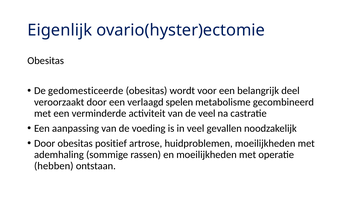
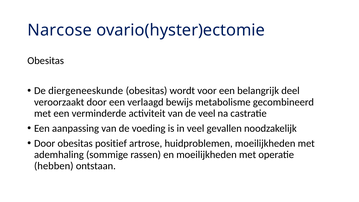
Eigenlijk: Eigenlijk -> Narcose (60, 30)
gedomesticeerde: gedomesticeerde -> diergeneeskunde (86, 91)
spelen: spelen -> bewijs (179, 102)
